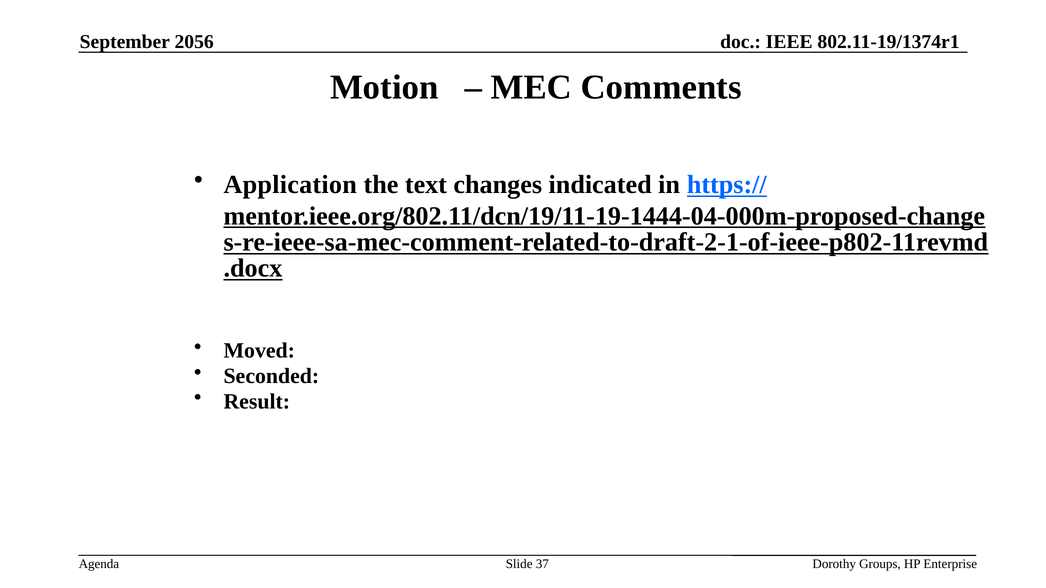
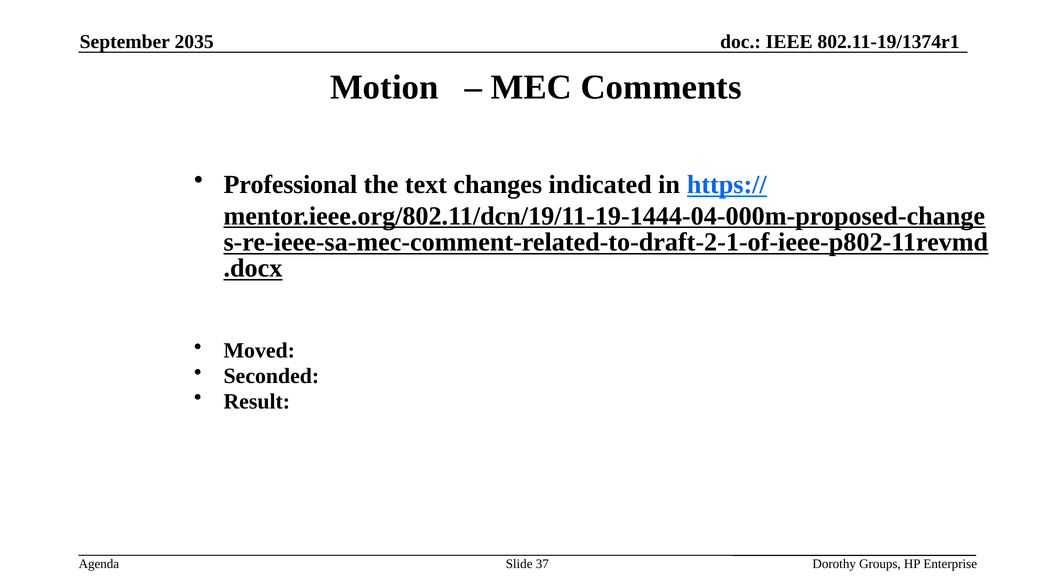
2056: 2056 -> 2035 (194, 42)
Application: Application -> Professional (290, 185)
